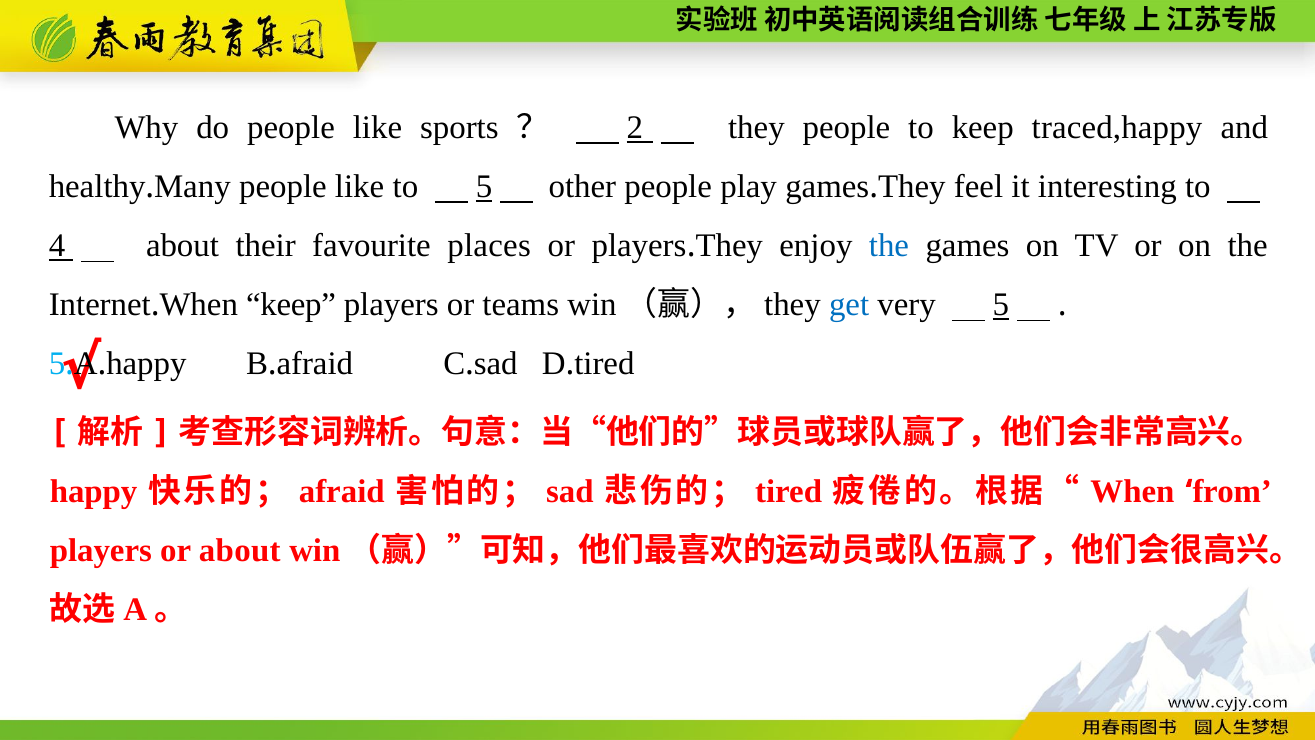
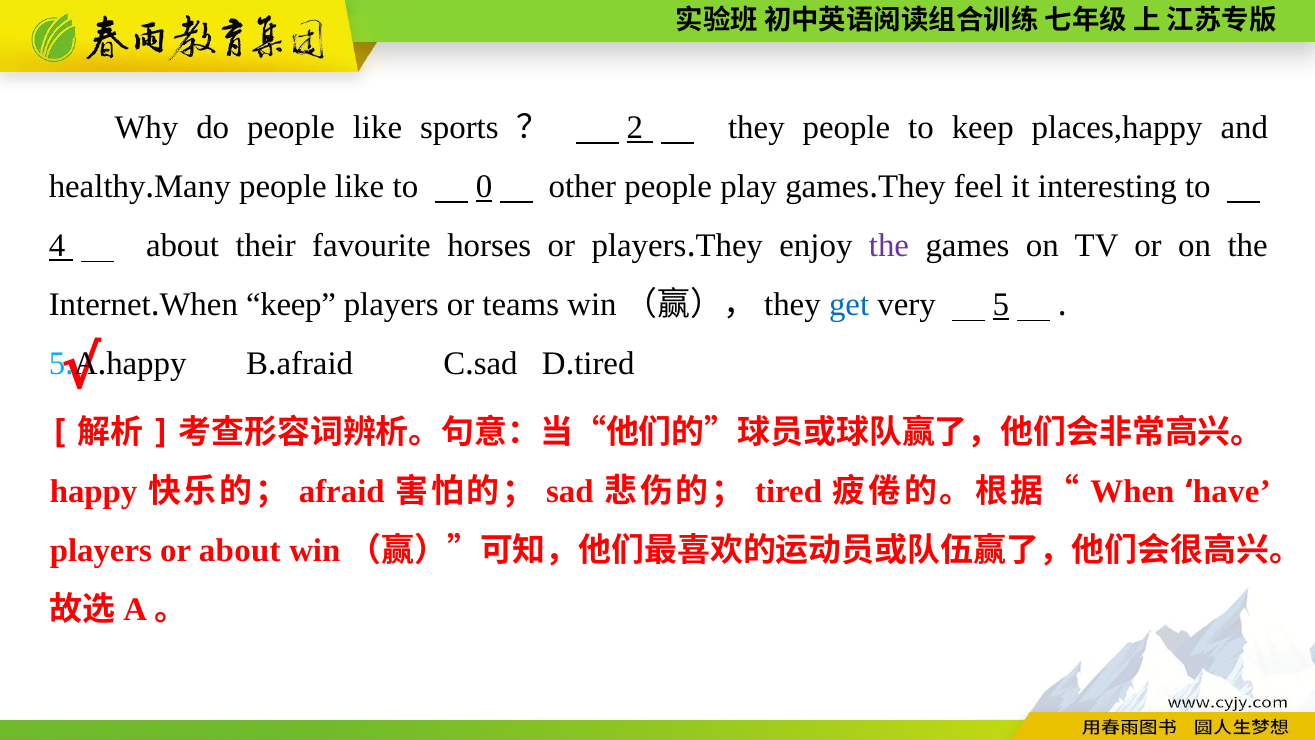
traced,happy: traced,happy -> places,happy (1117, 127)
to 5: 5 -> 0 (484, 186)
places: places -> horses (489, 246)
the colour: blue -> purple (889, 246)
from: from -> have (1232, 491)
